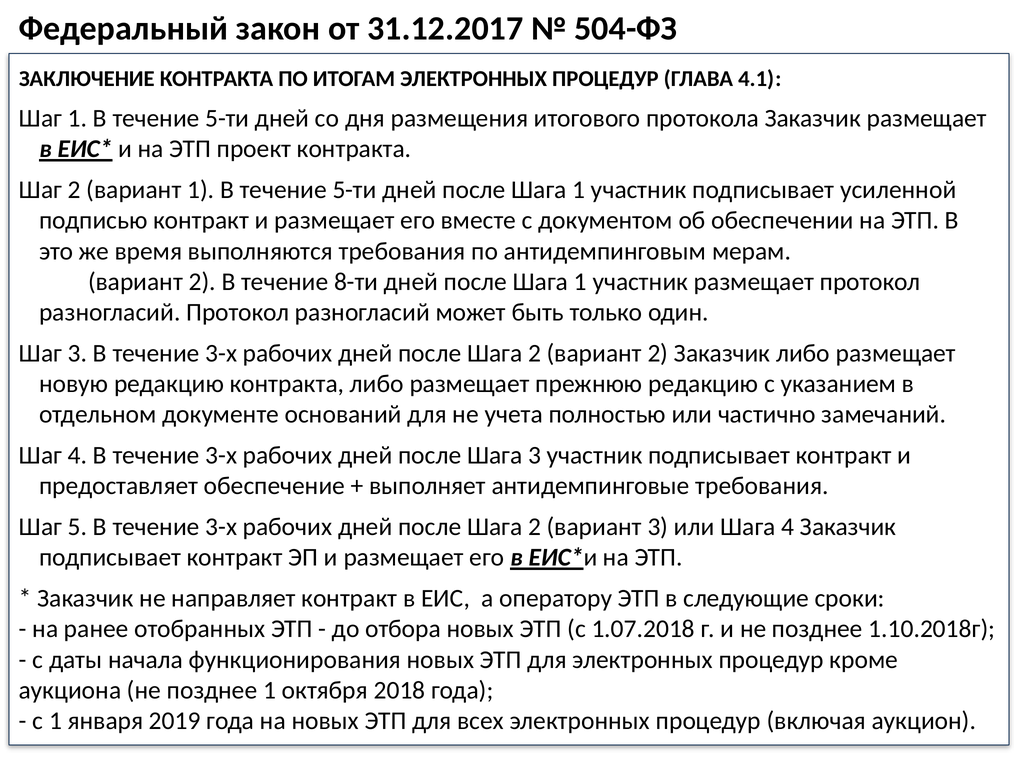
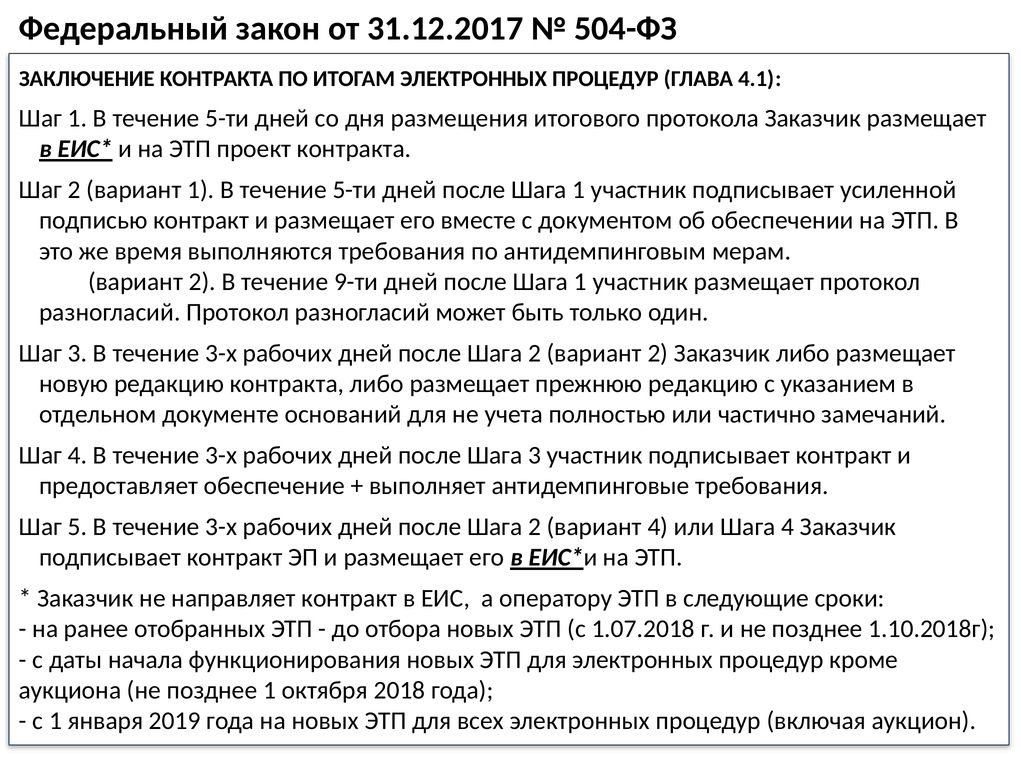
8-ти: 8-ти -> 9-ти (356, 282)
вариант 3: 3 -> 4 (658, 527)
